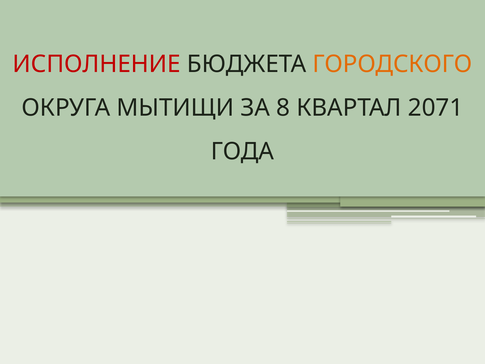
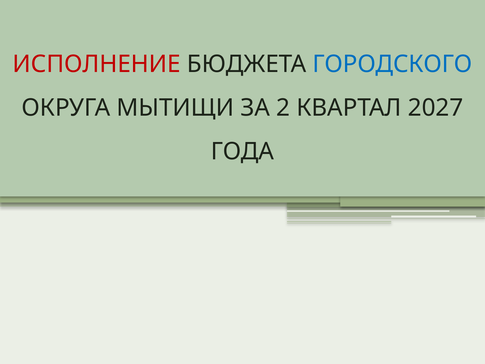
ГОРОДСКОГО colour: orange -> blue (392, 64)
8: 8 -> 2 (283, 108)
2071: 2071 -> 2027 (436, 108)
